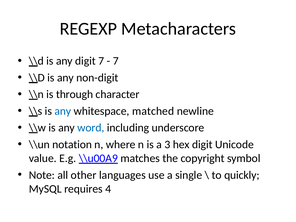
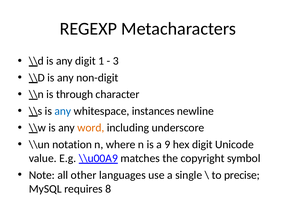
digit 7: 7 -> 1 (101, 61)
7: 7 -> 3 (116, 61)
matched: matched -> instances (153, 111)
word colour: blue -> orange (91, 128)
3: 3 -> 9 (167, 144)
quickly: quickly -> precise (242, 175)
4: 4 -> 8 (108, 189)
